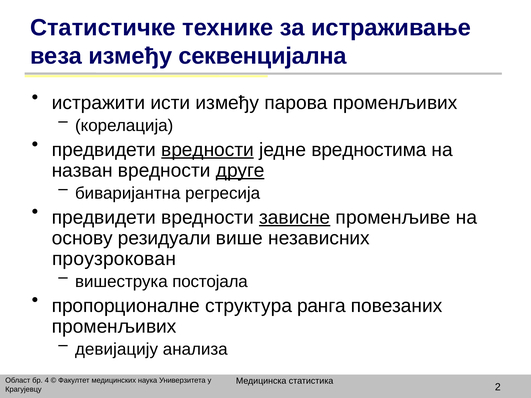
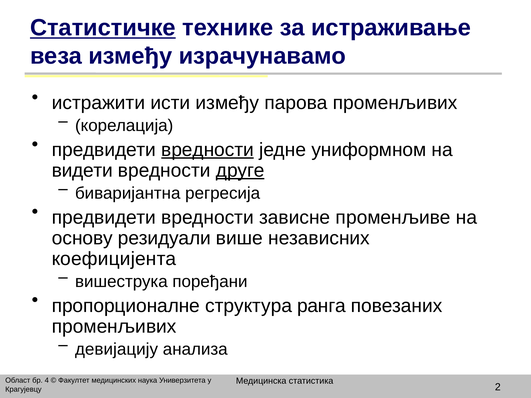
Статистичке underline: none -> present (103, 28)
секвенцијална: секвенцијална -> израчунавамо (262, 56)
вредностима: вредностима -> униформном (369, 150)
назван: назван -> видети (82, 171)
зависне underline: present -> none (295, 218)
проузрокован: проузрокован -> коефицијента (114, 259)
постојала: постојала -> поређани (210, 282)
